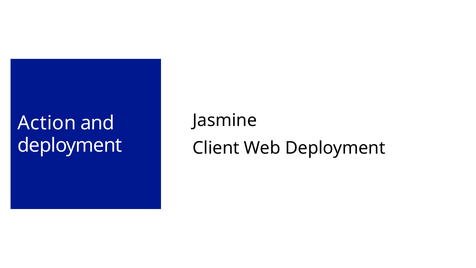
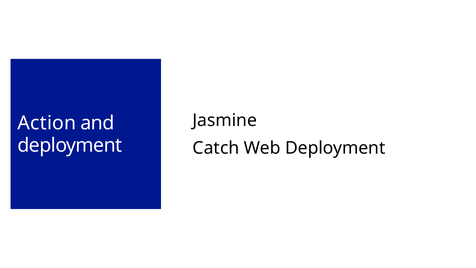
Client: Client -> Catch (216, 148)
